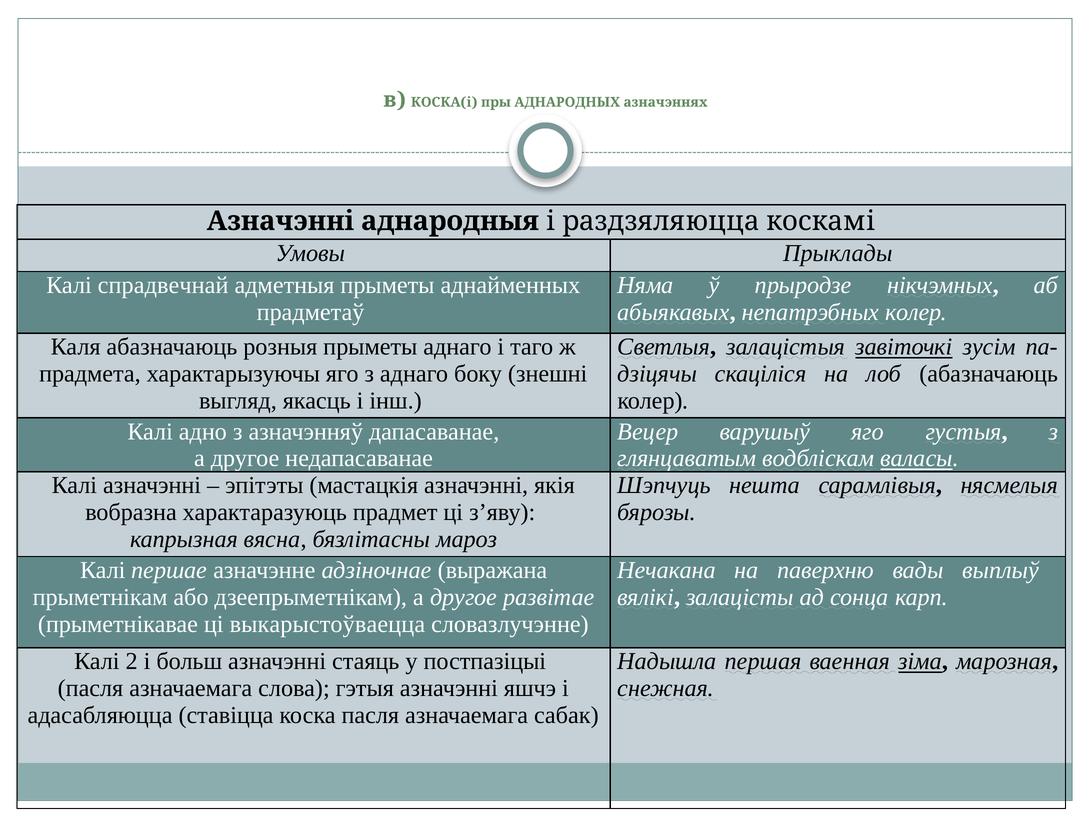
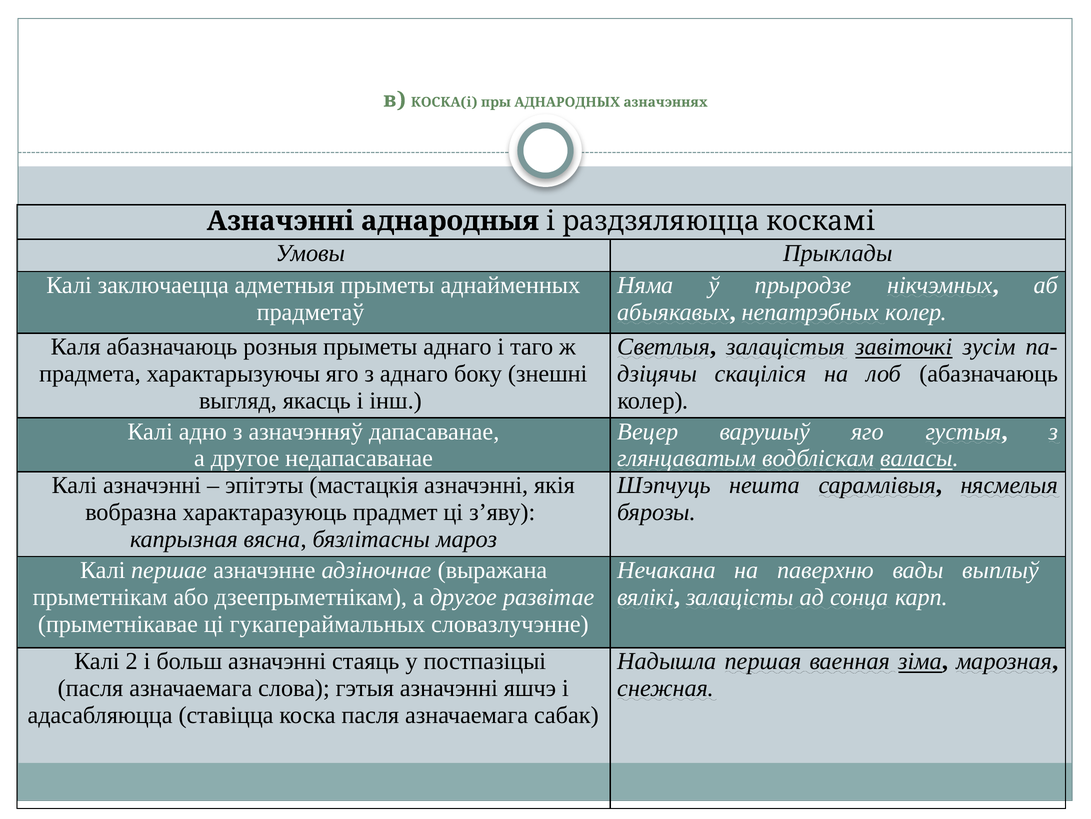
спрадвечнай: спрадвечнай -> заключаецца (163, 285)
выкарыстоўваецца: выкарыстоўваецца -> гукапераймальных (327, 624)
